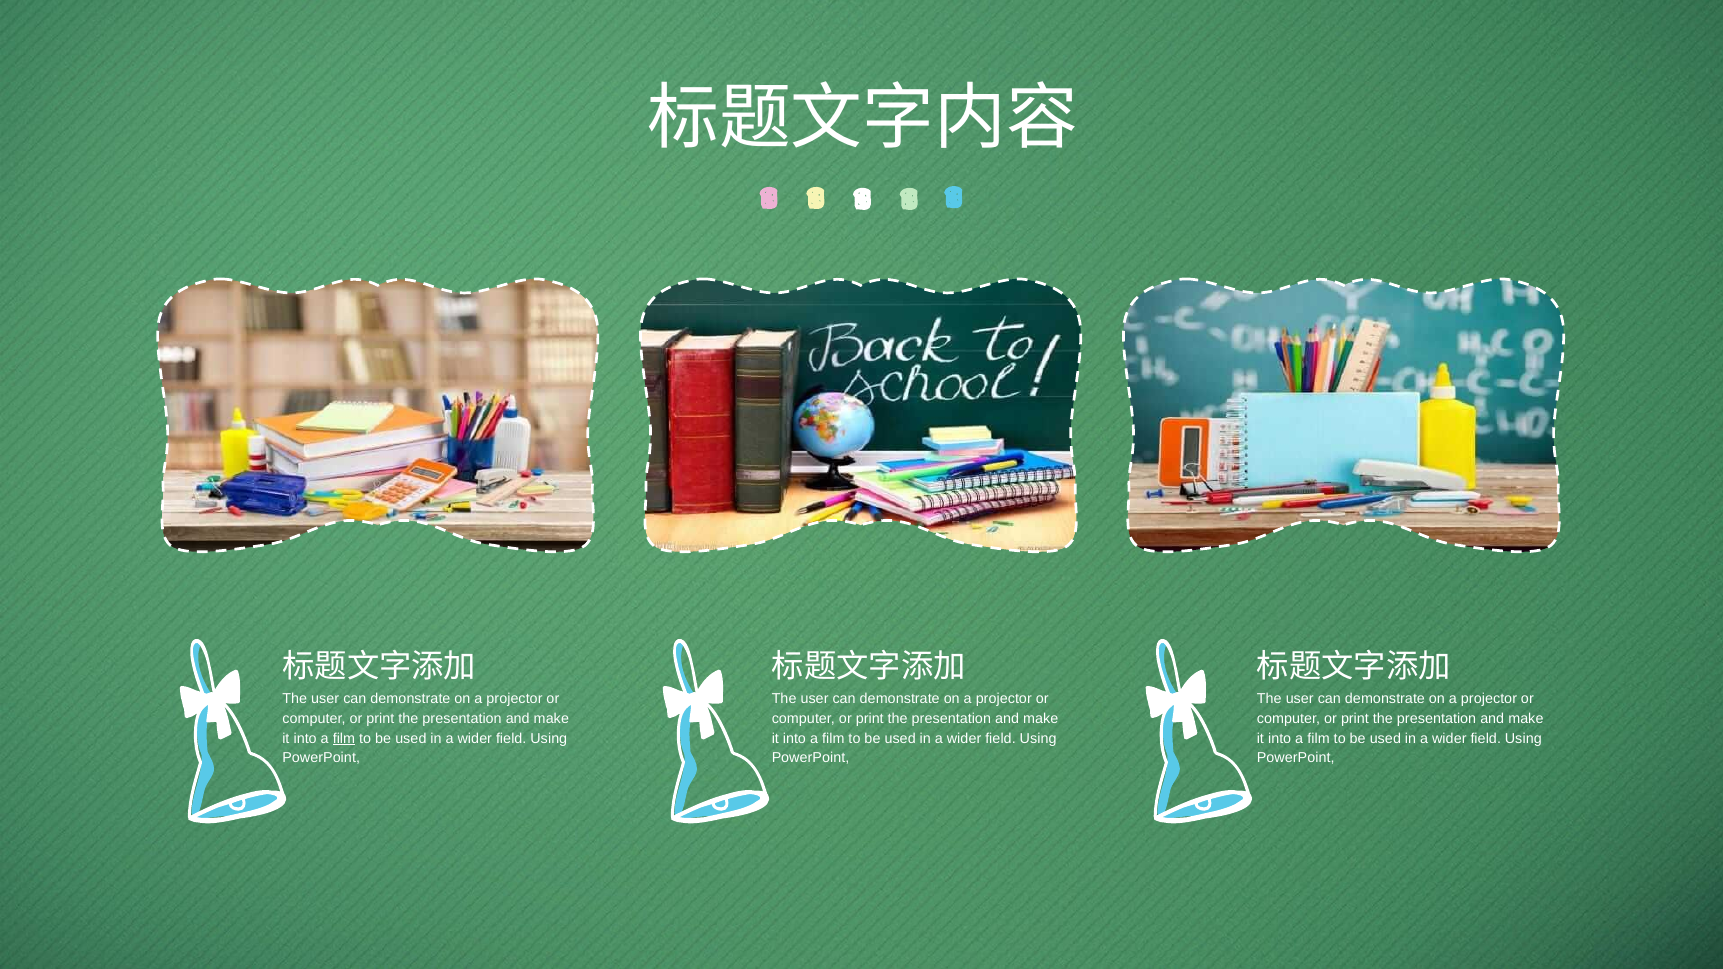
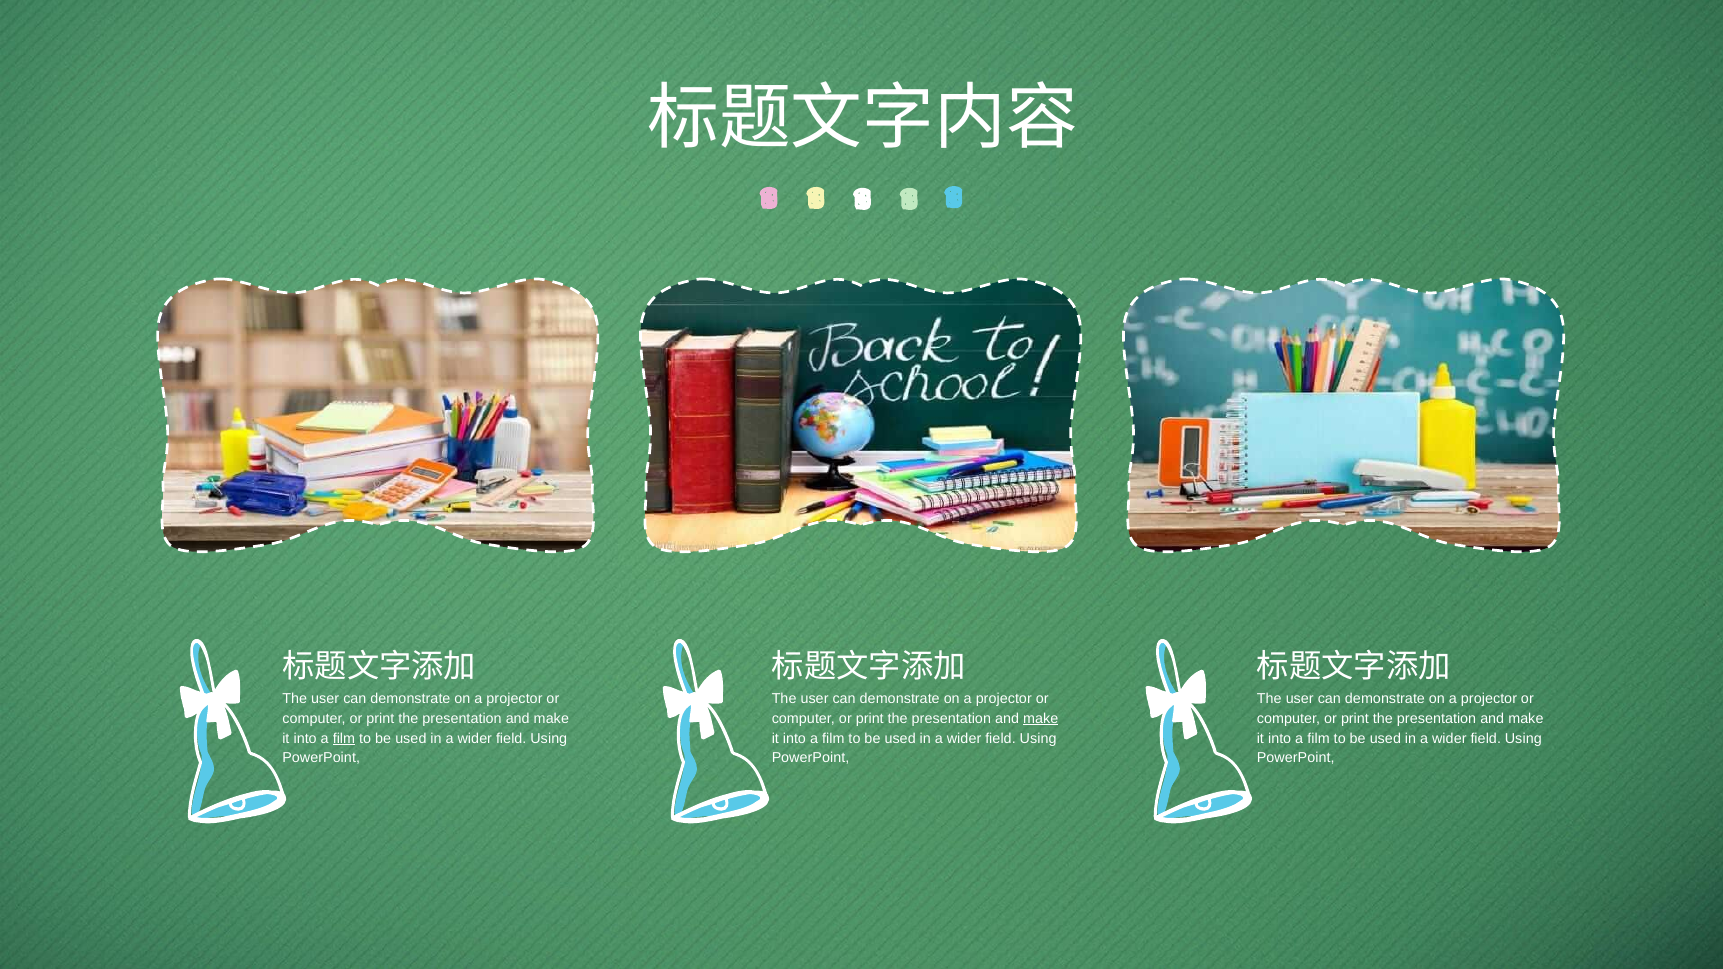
make underline: none -> present (1041, 719)
